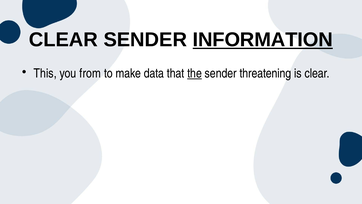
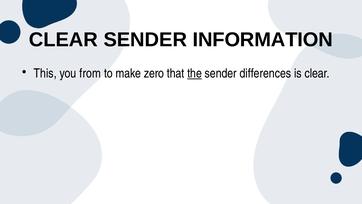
INFORMATION underline: present -> none (263, 40)
data: data -> zero (154, 73)
threatening: threatening -> differences (265, 73)
